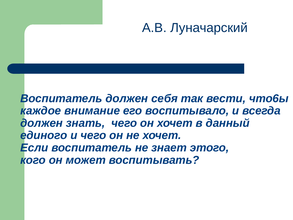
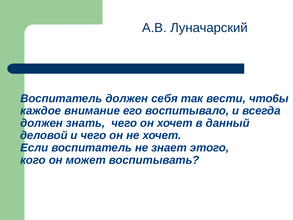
единого: единого -> деловой (44, 135)
